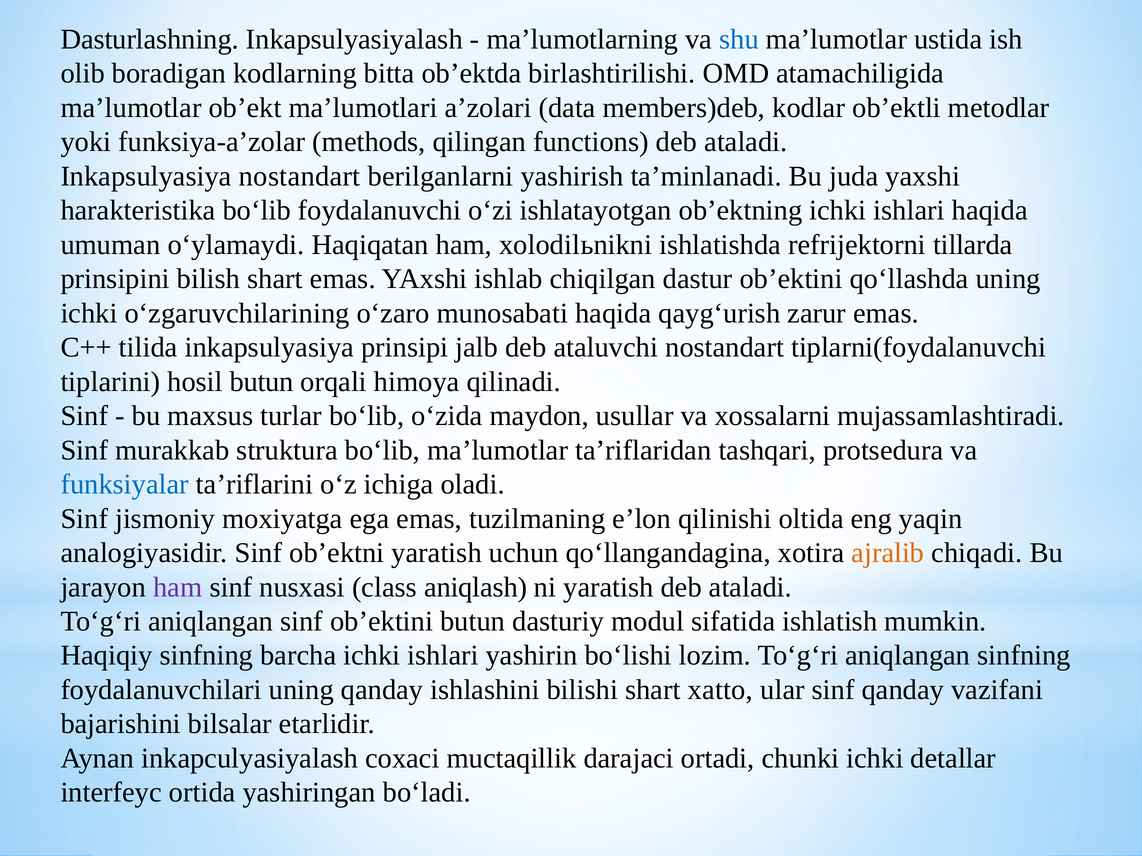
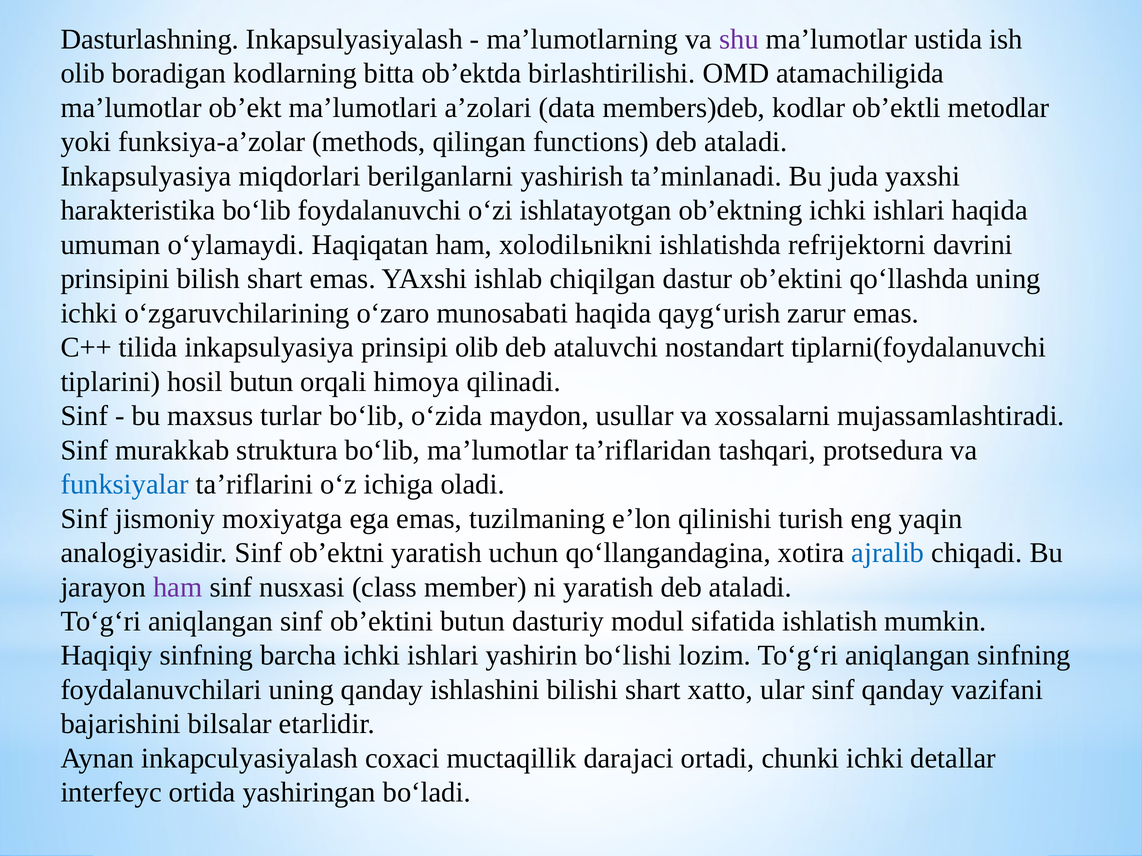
shu colour: blue -> purple (739, 39)
Inkapsulyasiya nostandart: nostandart -> miqdorlari (300, 176)
tillarda: tillarda -> davrini (973, 245)
prinsipi jalb: jalb -> olib (477, 348)
oltida: oltida -> turish (811, 519)
ajralib colour: orange -> blue (888, 553)
aniqlash: aniqlash -> member (476, 587)
